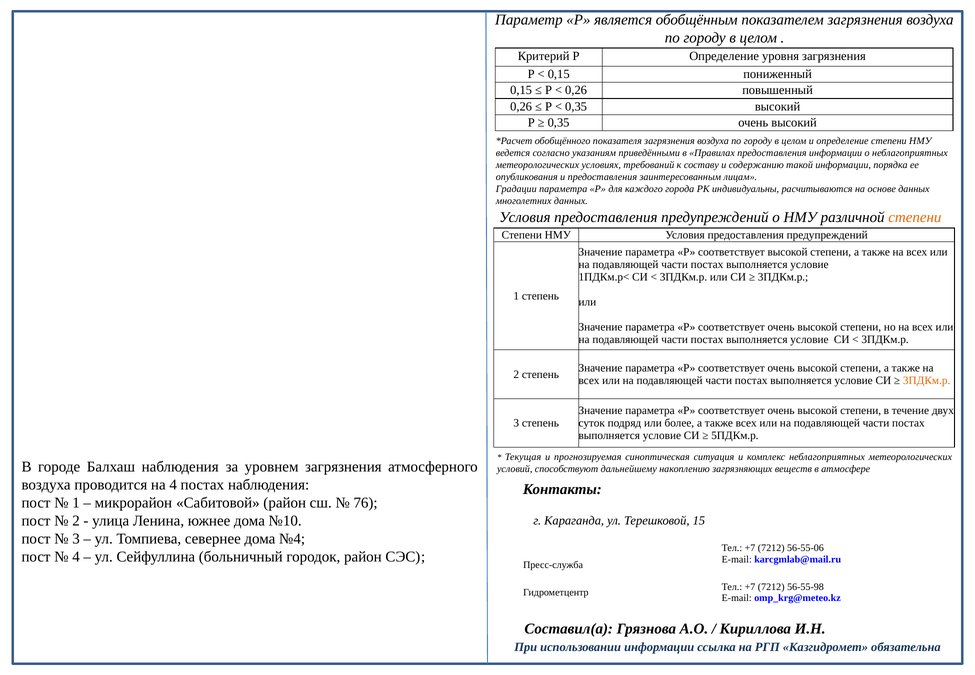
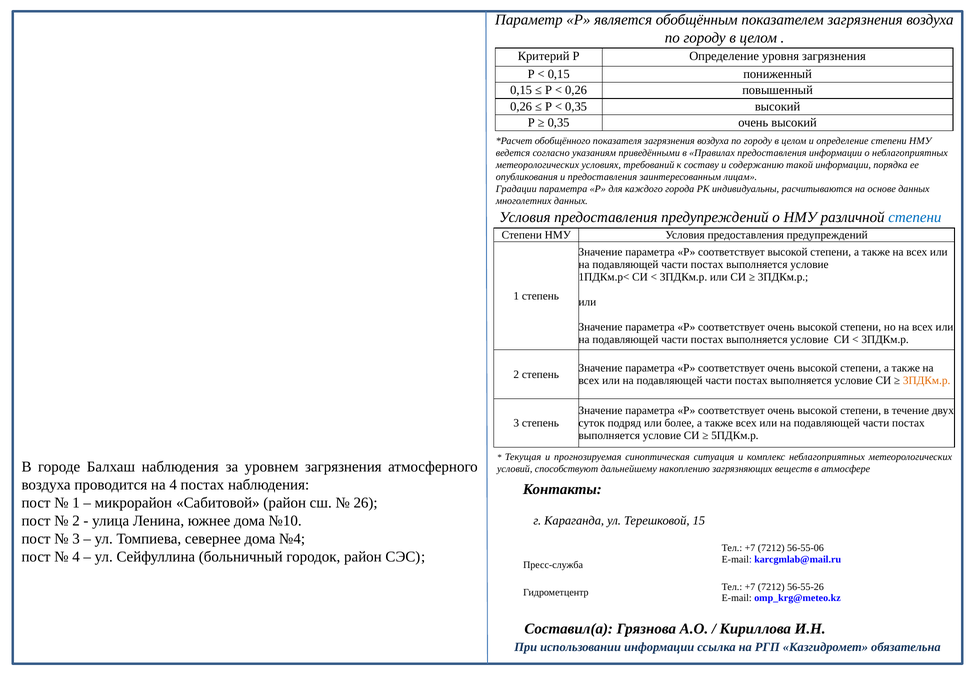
степени colour: orange -> blue (915, 217)
76: 76 -> 26 (366, 503)
56-55-98: 56-55-98 -> 56-55-26 (805, 587)
